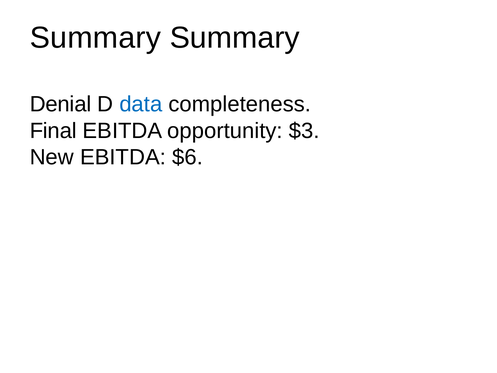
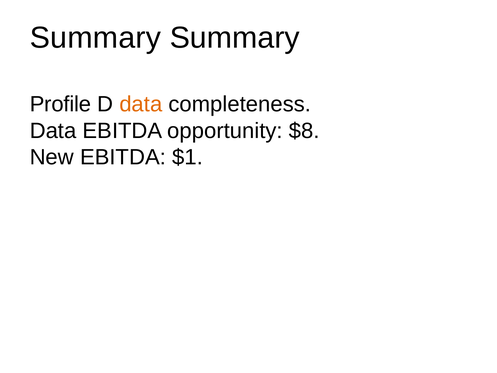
Denial: Denial -> Profile (61, 104)
data colour: blue -> orange (141, 104)
Final: Final -> Data (53, 131)
$3: $3 -> $8 (304, 131)
$6: $6 -> $1 (187, 157)
